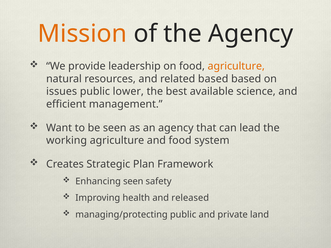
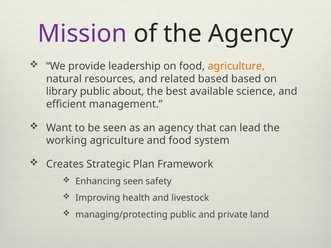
Mission colour: orange -> purple (82, 34)
issues: issues -> library (62, 92)
lower: lower -> about (128, 92)
released: released -> livestock (190, 198)
